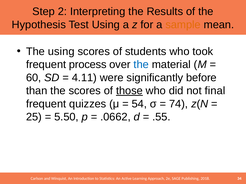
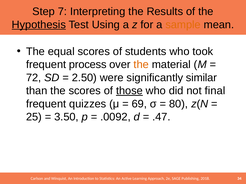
2: 2 -> 7 (62, 12)
Hypothesis underline: none -> present (39, 25)
The using: using -> equal (61, 52)
the colour: blue -> orange (141, 65)
60: 60 -> 72 (34, 78)
4.11: 4.11 -> 2.50 (84, 78)
before: before -> similar (201, 78)
54: 54 -> 69 (139, 104)
74: 74 -> 80 (179, 104)
5.50: 5.50 -> 3.50 (66, 117)
.0662: .0662 -> .0092 (115, 117)
.55: .55 -> .47 (161, 117)
